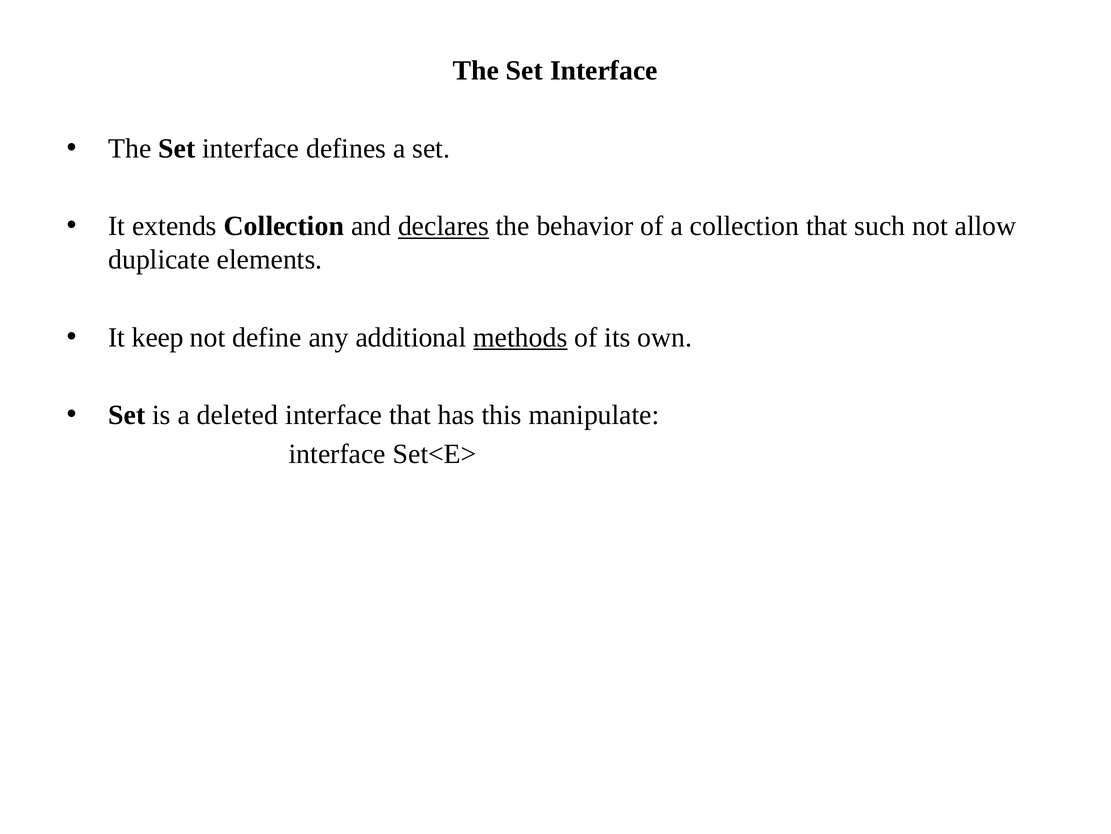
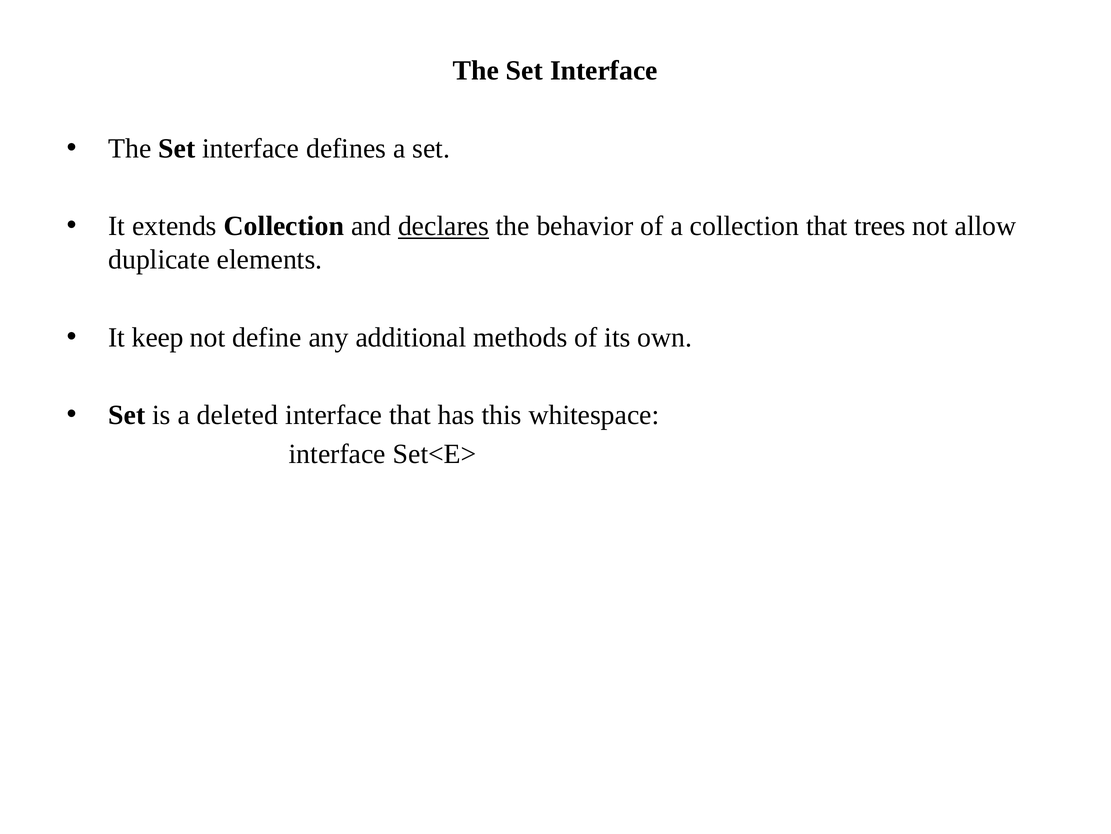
such: such -> trees (880, 226)
methods underline: present -> none (520, 337)
manipulate: manipulate -> whitespace (594, 415)
